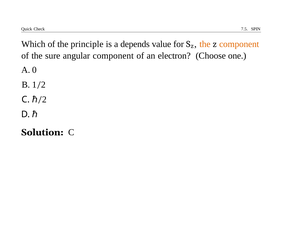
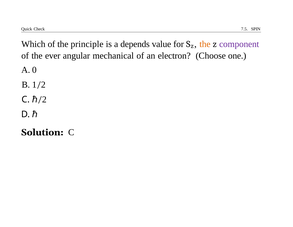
component colour: orange -> purple (239, 44)
sure: sure -> ever (53, 56)
angular component: component -> mechanical (113, 56)
